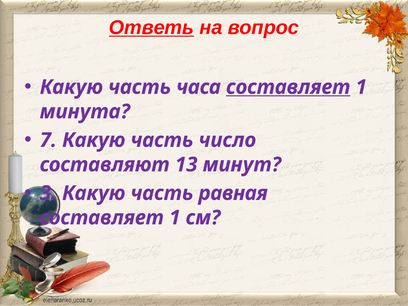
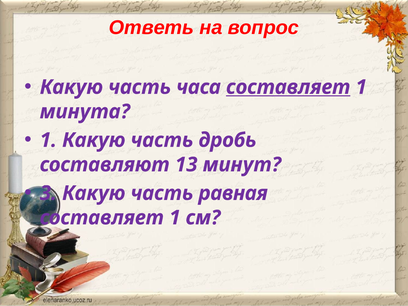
Ответь underline: present -> none (151, 28)
7: 7 -> 1 (48, 140)
число: число -> дробь (227, 140)
